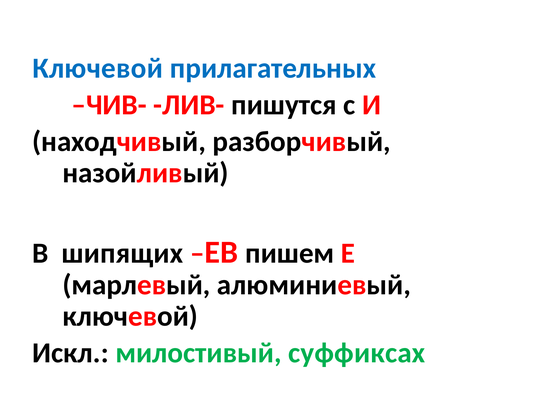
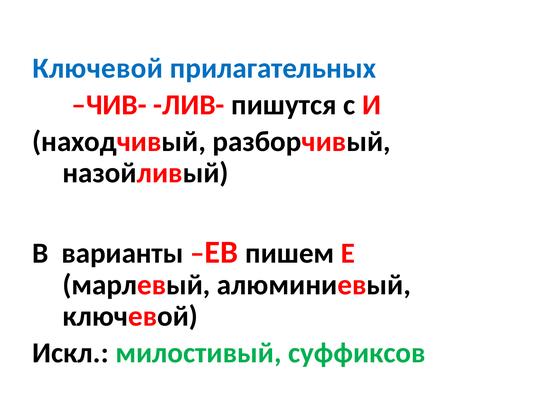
шипящих: шипящих -> варианты (123, 254)
суффиксах: суффиксах -> суффиксов (357, 354)
